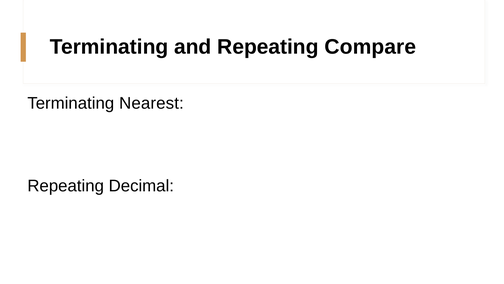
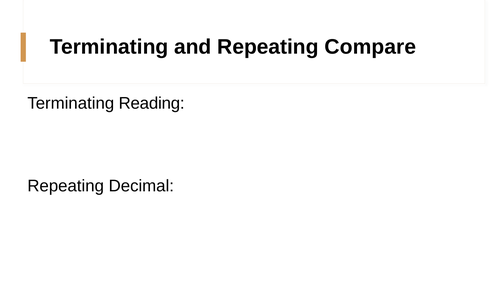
Nearest: Nearest -> Reading (152, 103)
